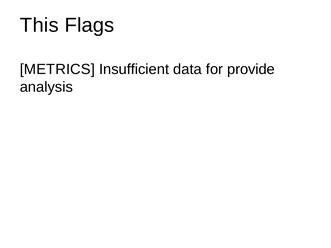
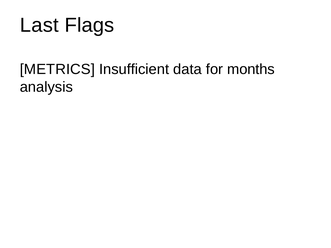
This: This -> Last (39, 25)
provide: provide -> months (251, 69)
